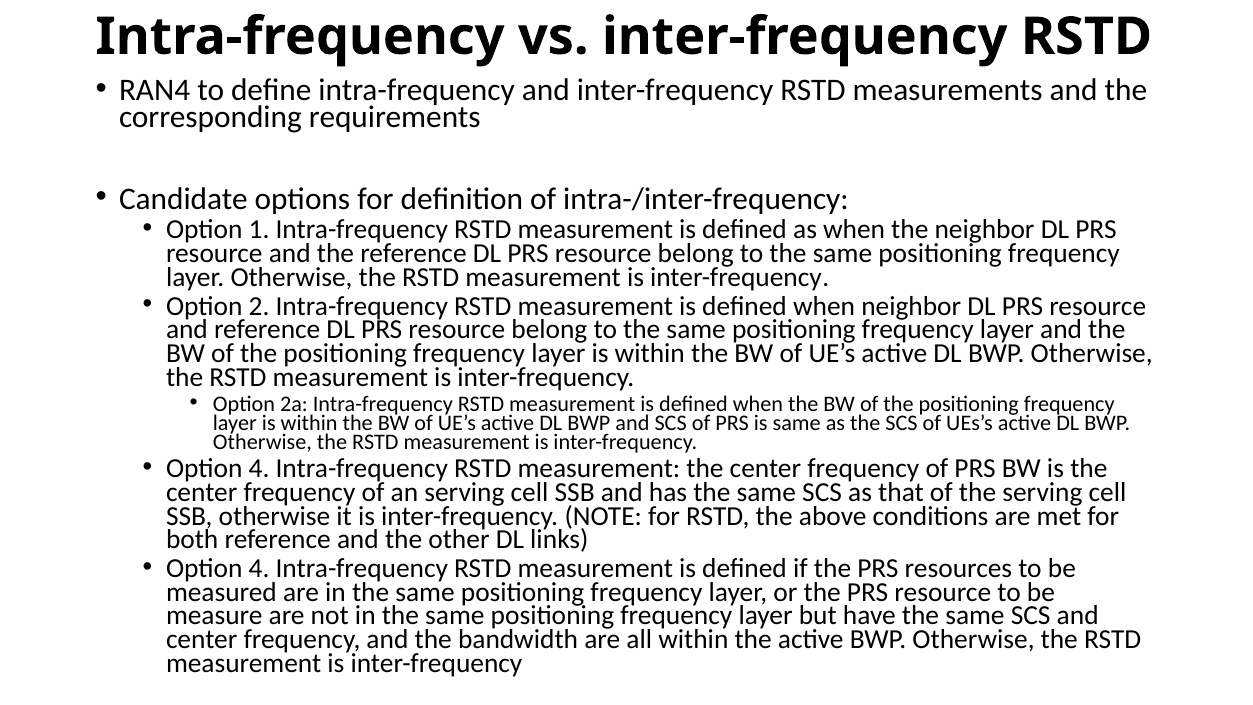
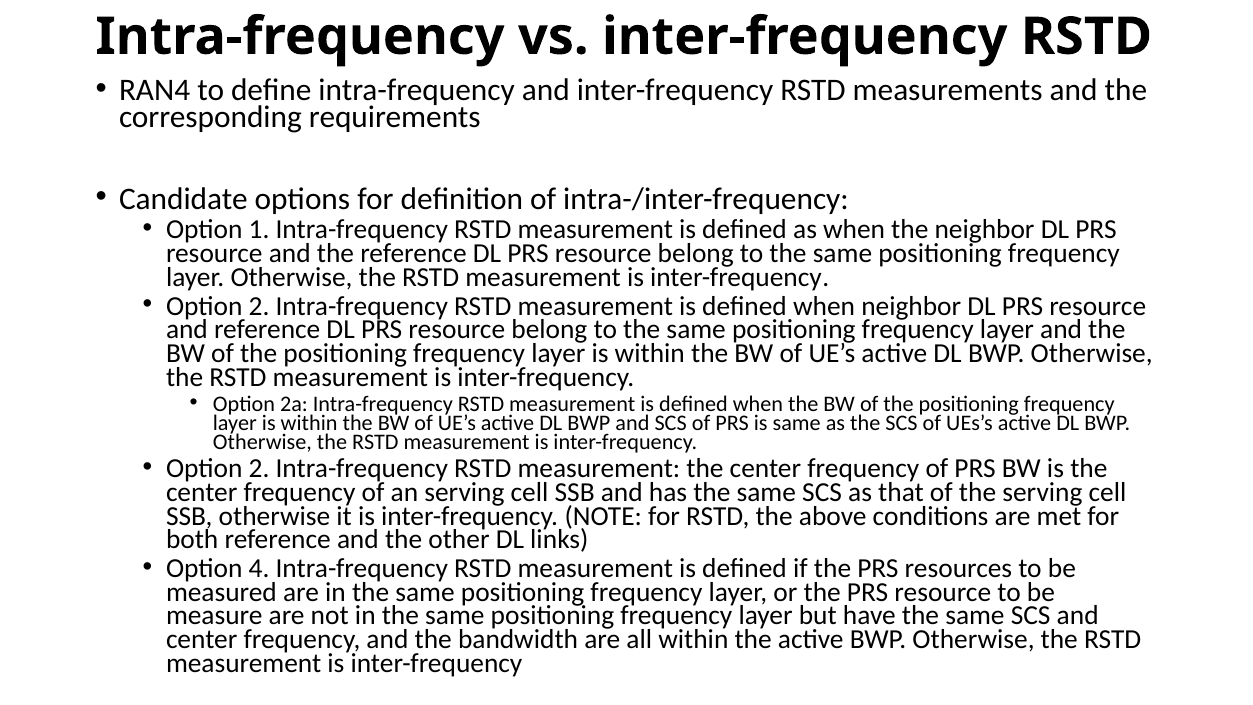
4: 4 -> 2 (259, 468)
